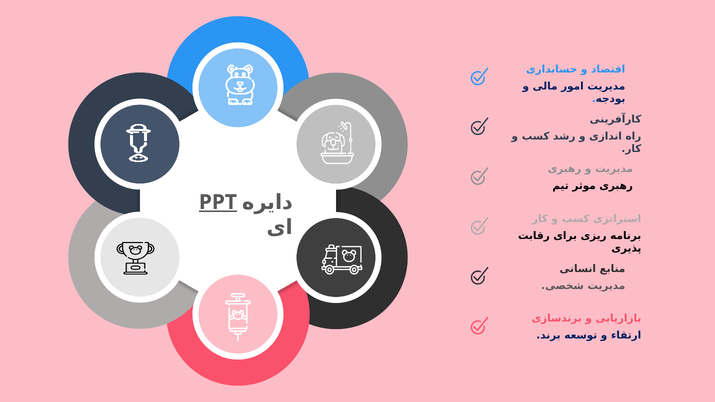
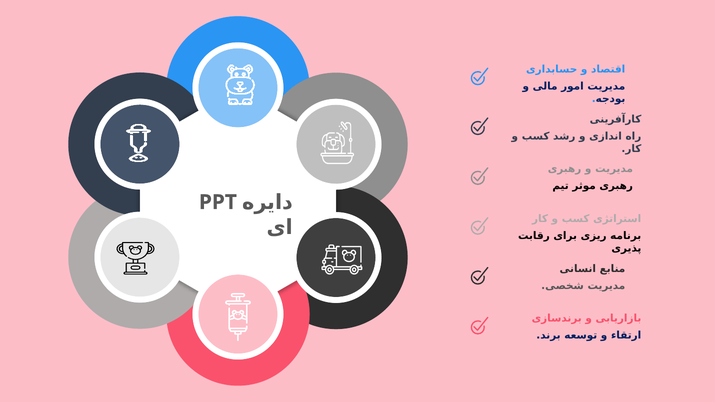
PPT underline: present -> none (218, 202)
